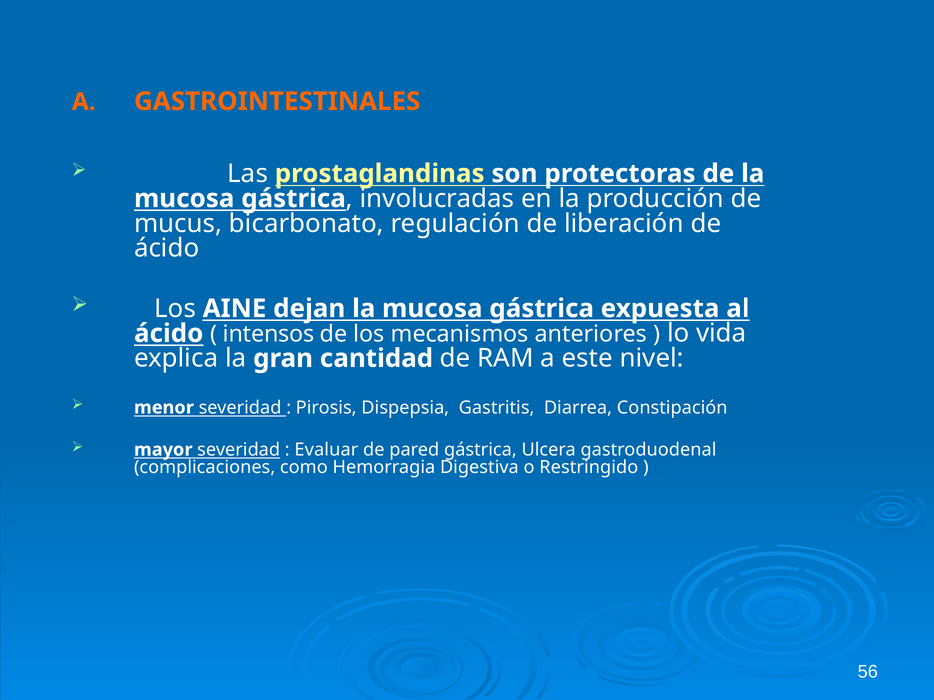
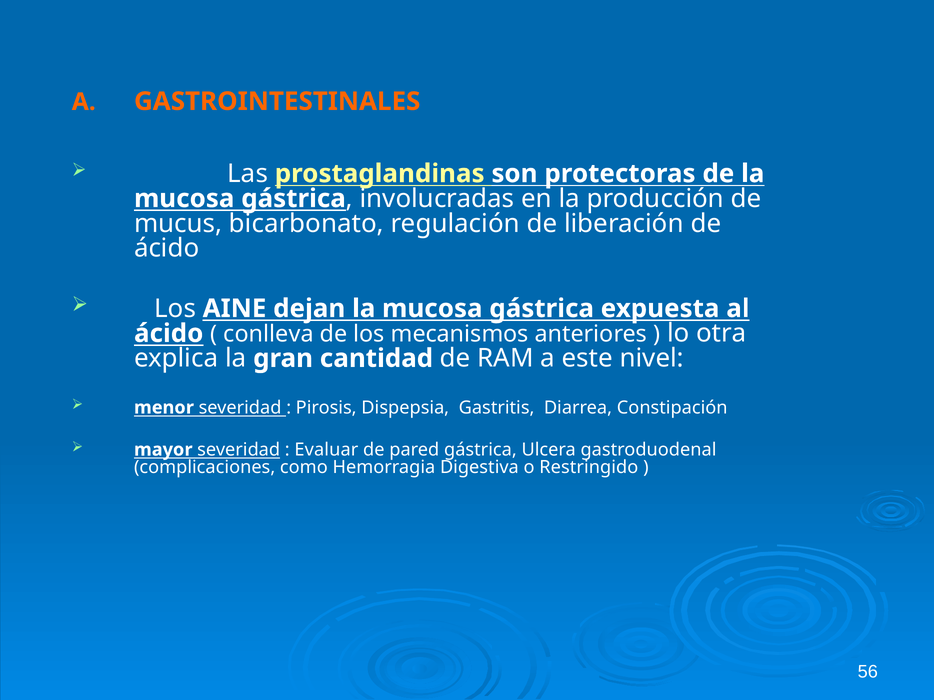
intensos: intensos -> conlleva (268, 335)
vida: vida -> otra (721, 334)
